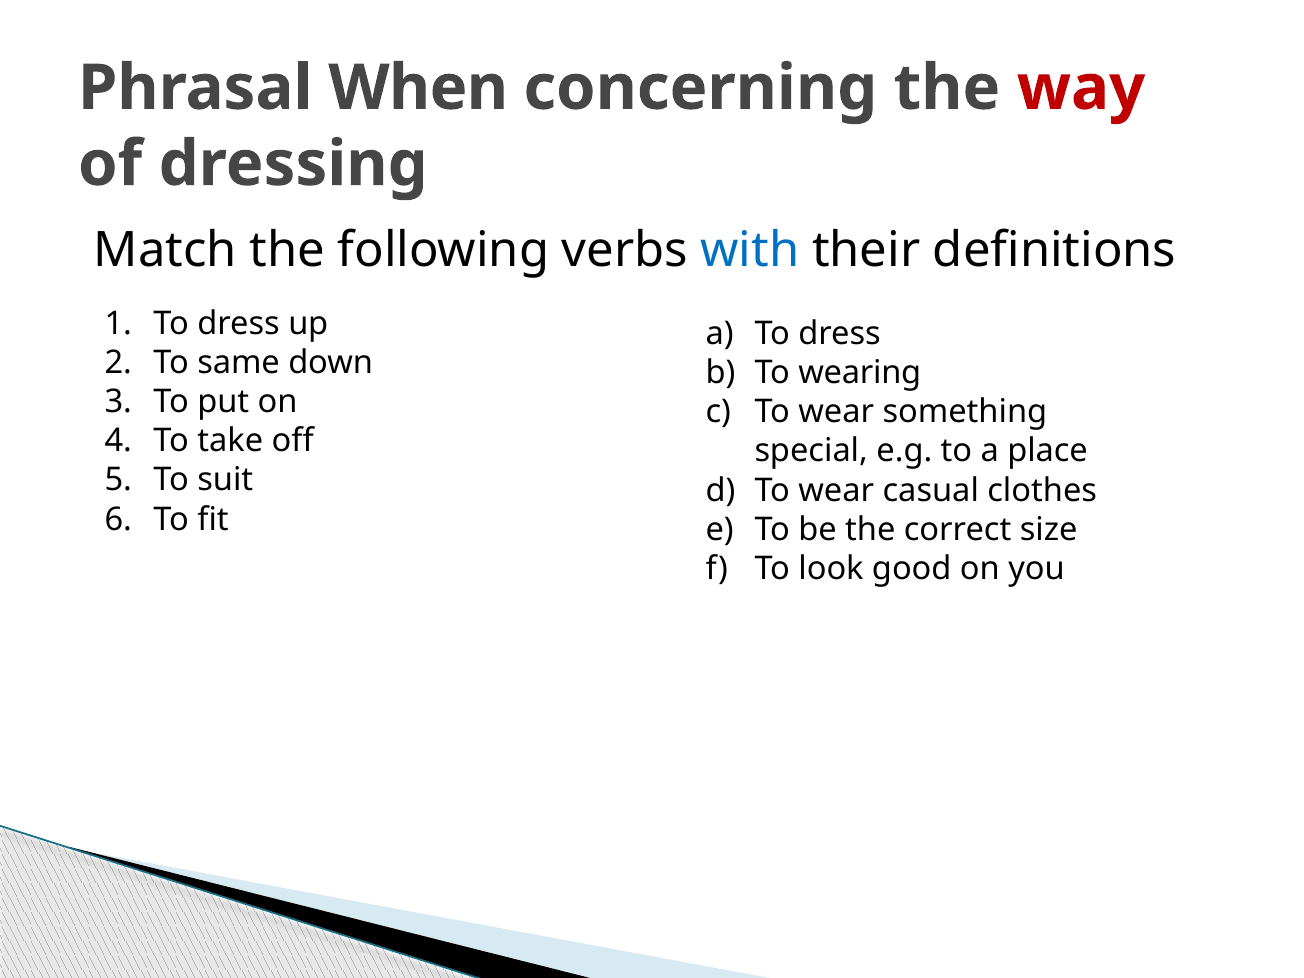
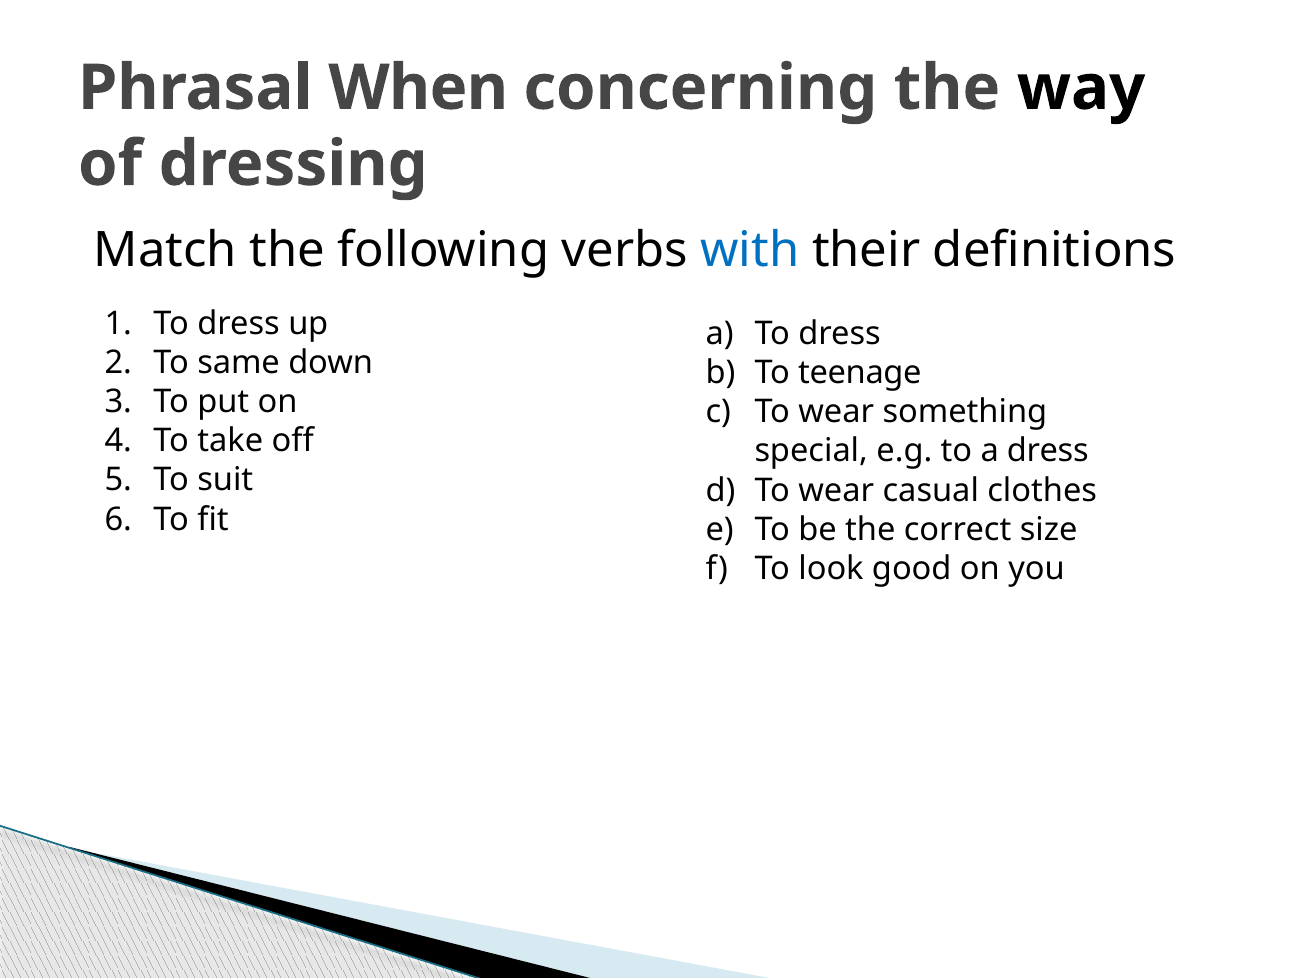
way colour: red -> black (1081, 88)
wearing: wearing -> teenage (860, 373)
a place: place -> dress (1048, 451)
